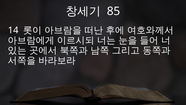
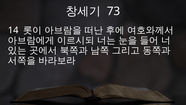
85: 85 -> 73 (114, 11)
